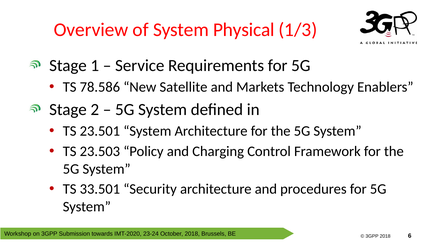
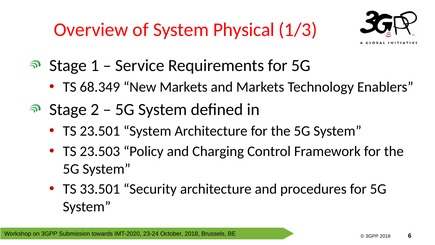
78.586: 78.586 -> 68.349 (100, 87)
New Satellite: Satellite -> Markets (184, 87)
